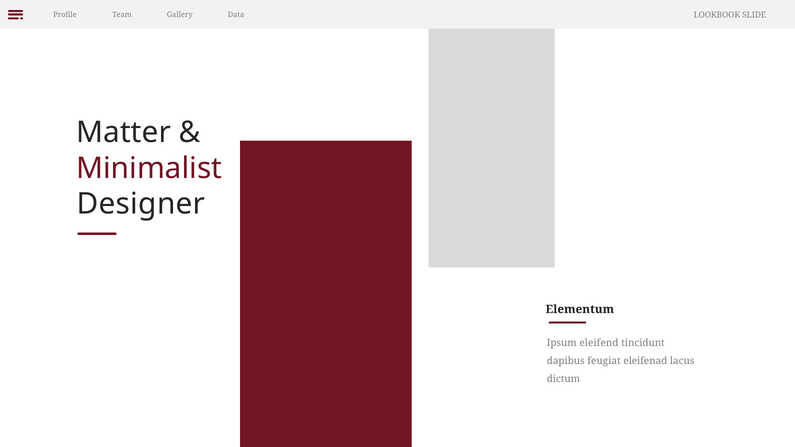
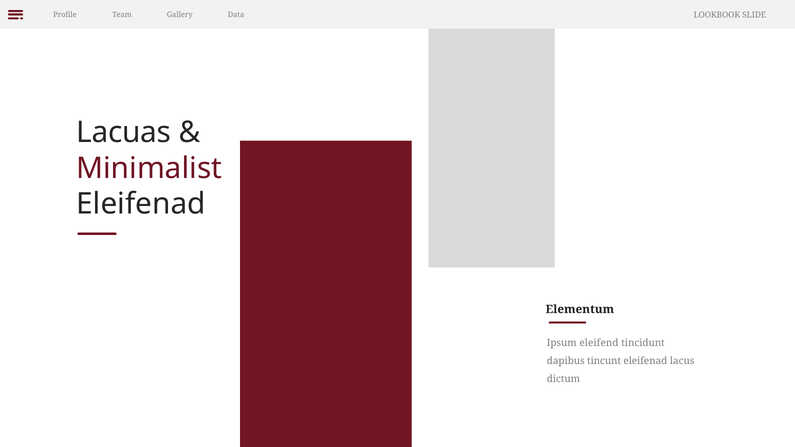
Matter: Matter -> Lacuas (124, 133)
Designer: Designer -> Eleifenad (141, 204)
feugiat: feugiat -> tincunt (604, 361)
